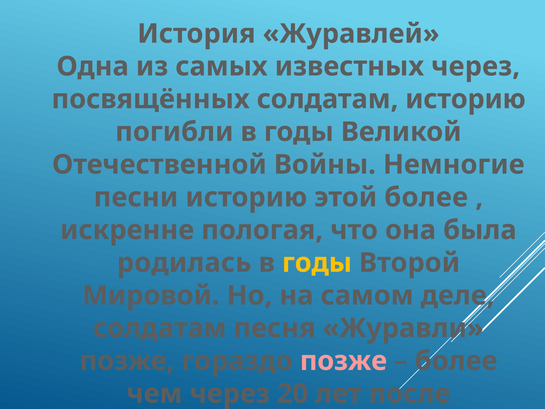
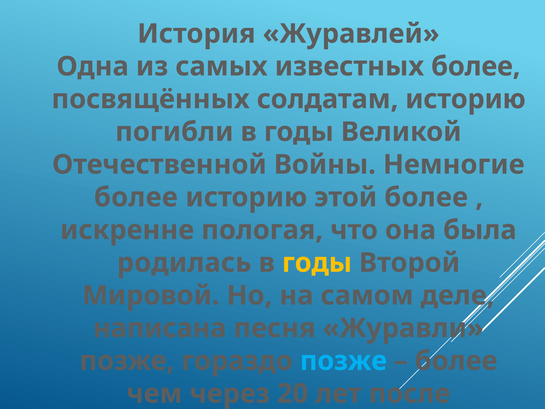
известных через: через -> более (476, 66)
песни: песни -> более (136, 197)
солдатам: солдатам -> написана (160, 328)
позже colour: pink -> light blue (343, 361)
